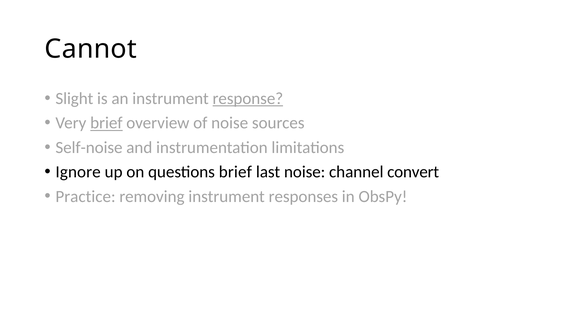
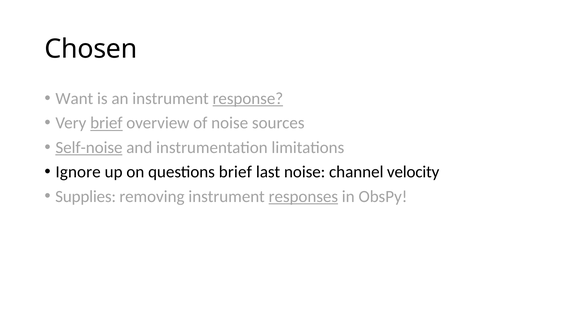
Cannot: Cannot -> Chosen (91, 49)
Slight: Slight -> Want (74, 99)
Self-noise underline: none -> present (89, 148)
convert: convert -> velocity (413, 172)
Practice: Practice -> Supplies (86, 197)
responses underline: none -> present (303, 197)
